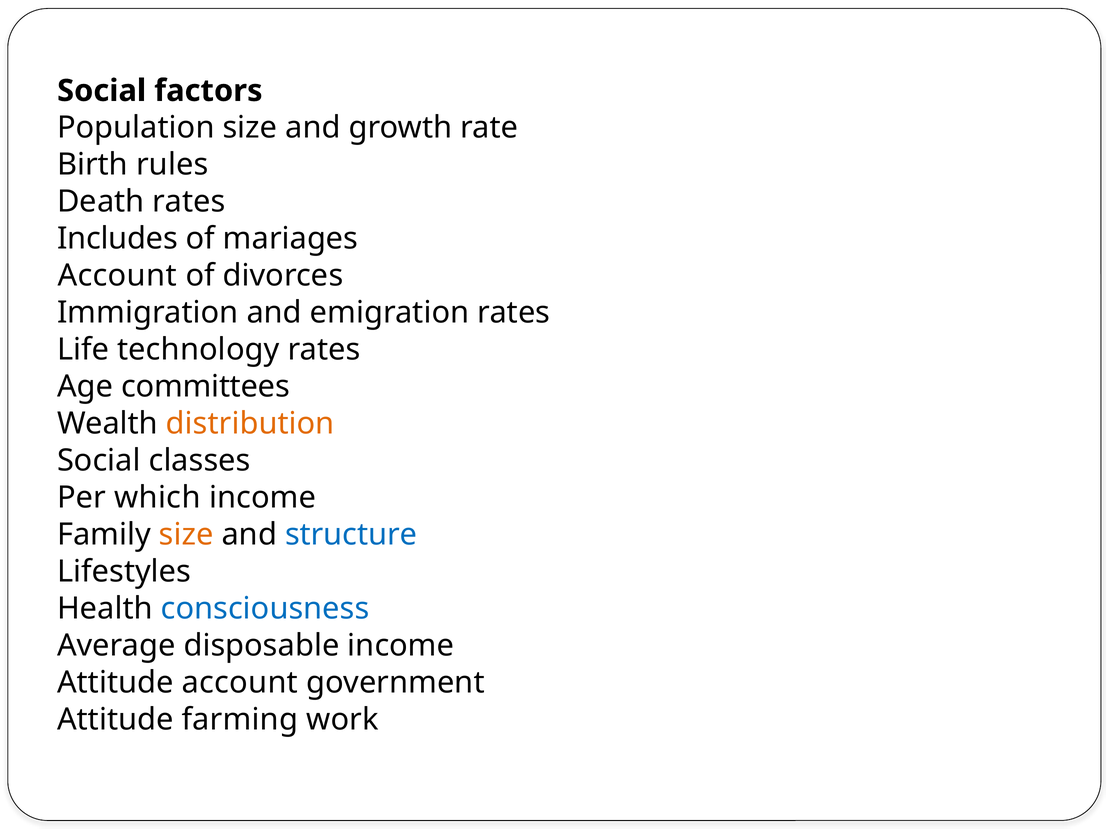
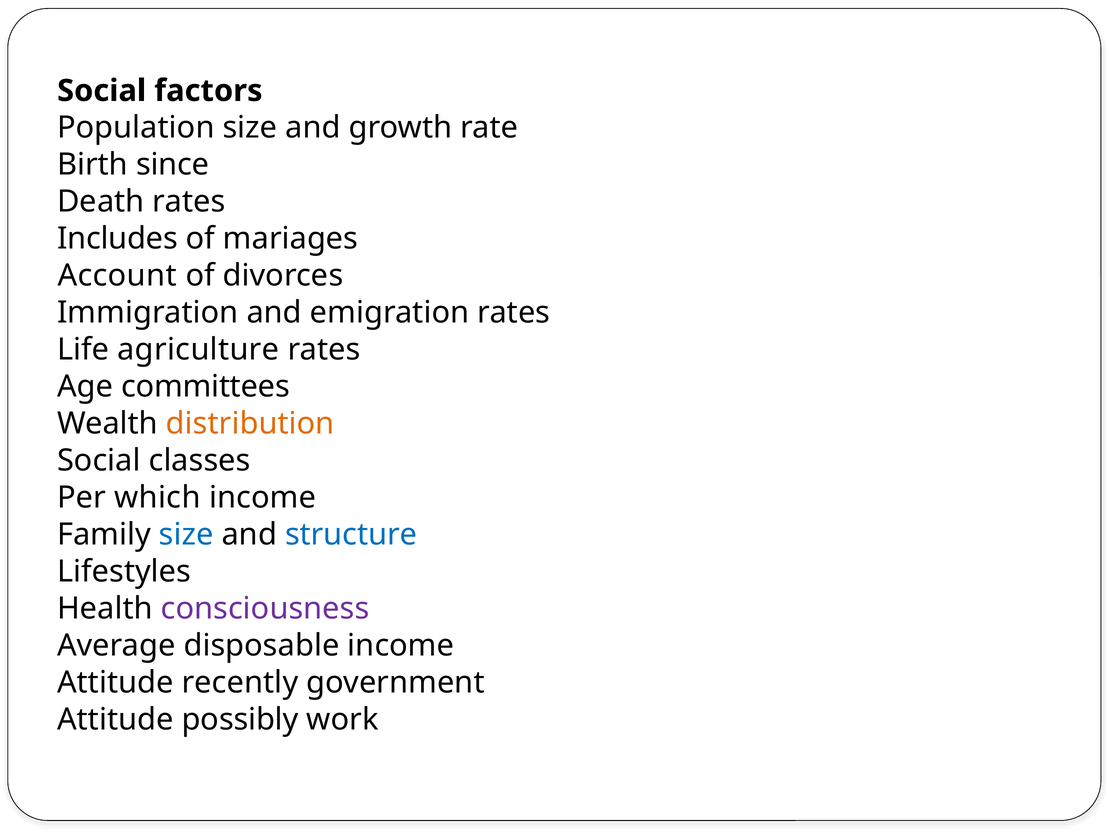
rules: rules -> since (173, 165)
technology: technology -> agriculture (198, 350)
size colour: orange -> blue (186, 535)
consciousness colour: blue -> purple (265, 609)
Attitude account: account -> recently (240, 682)
farming: farming -> possibly (240, 719)
